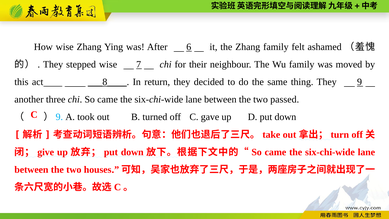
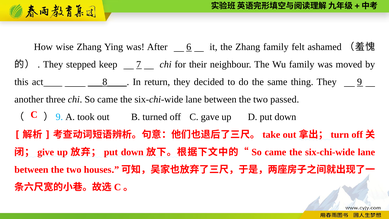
stepped wise: wise -> keep (108, 64)
